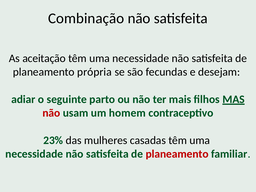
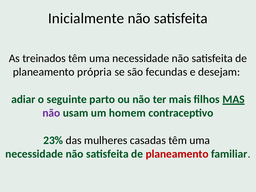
Combinação: Combinação -> Inicialmente (86, 18)
aceitação: aceitação -> treinados (44, 58)
não colour: red -> purple (51, 113)
